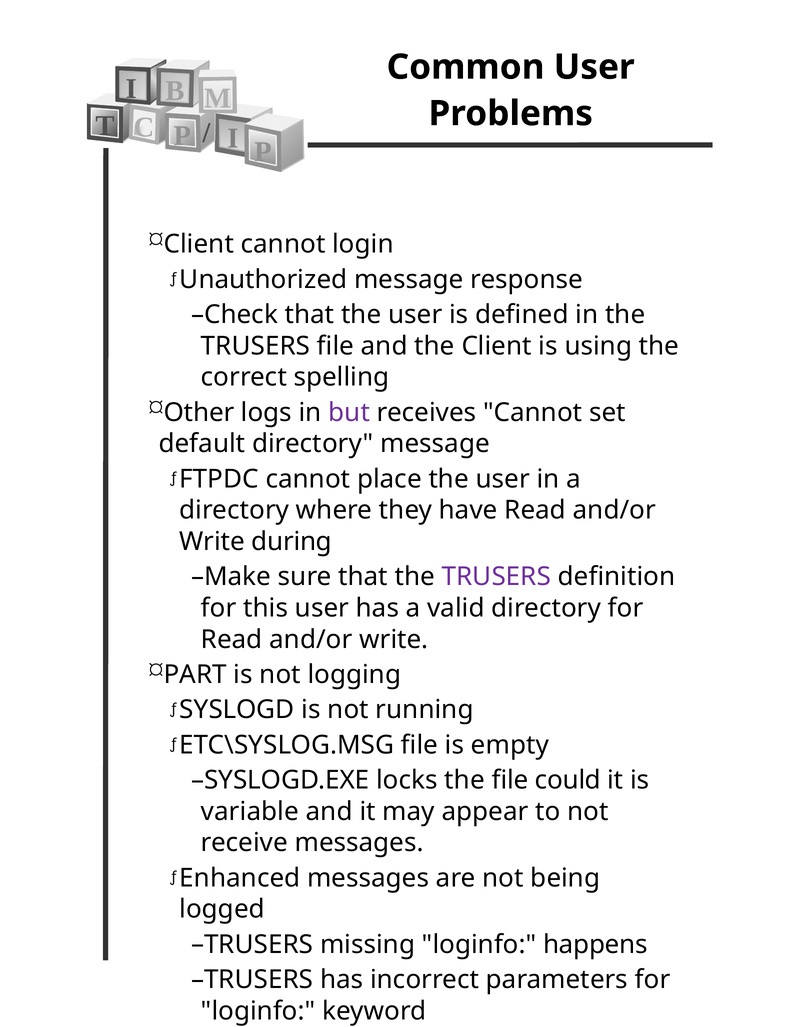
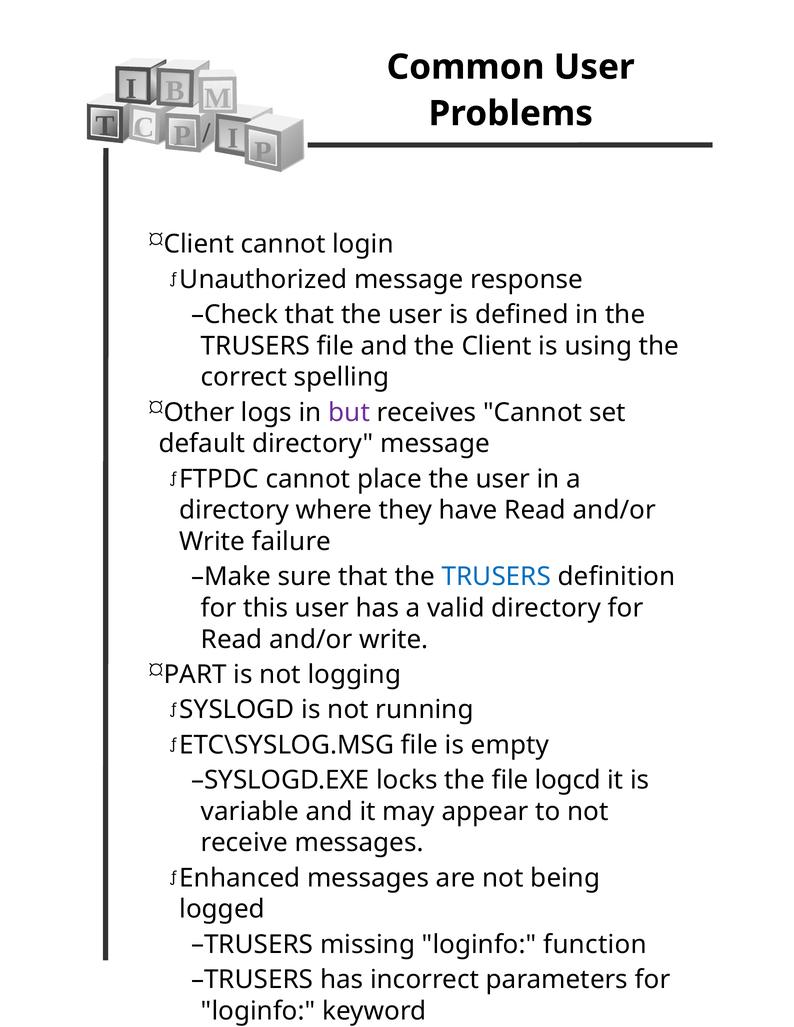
during: during -> failure (291, 542)
TRUSERS colour: purple -> blue (496, 577)
could: could -> logcd (568, 780)
happens: happens -> function (595, 944)
